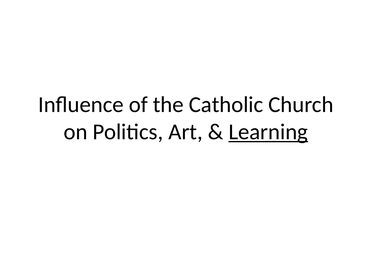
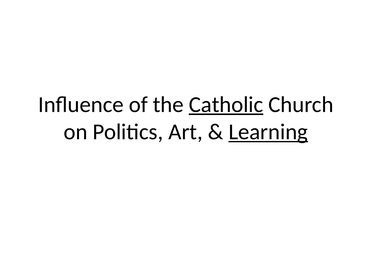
Catholic underline: none -> present (226, 105)
